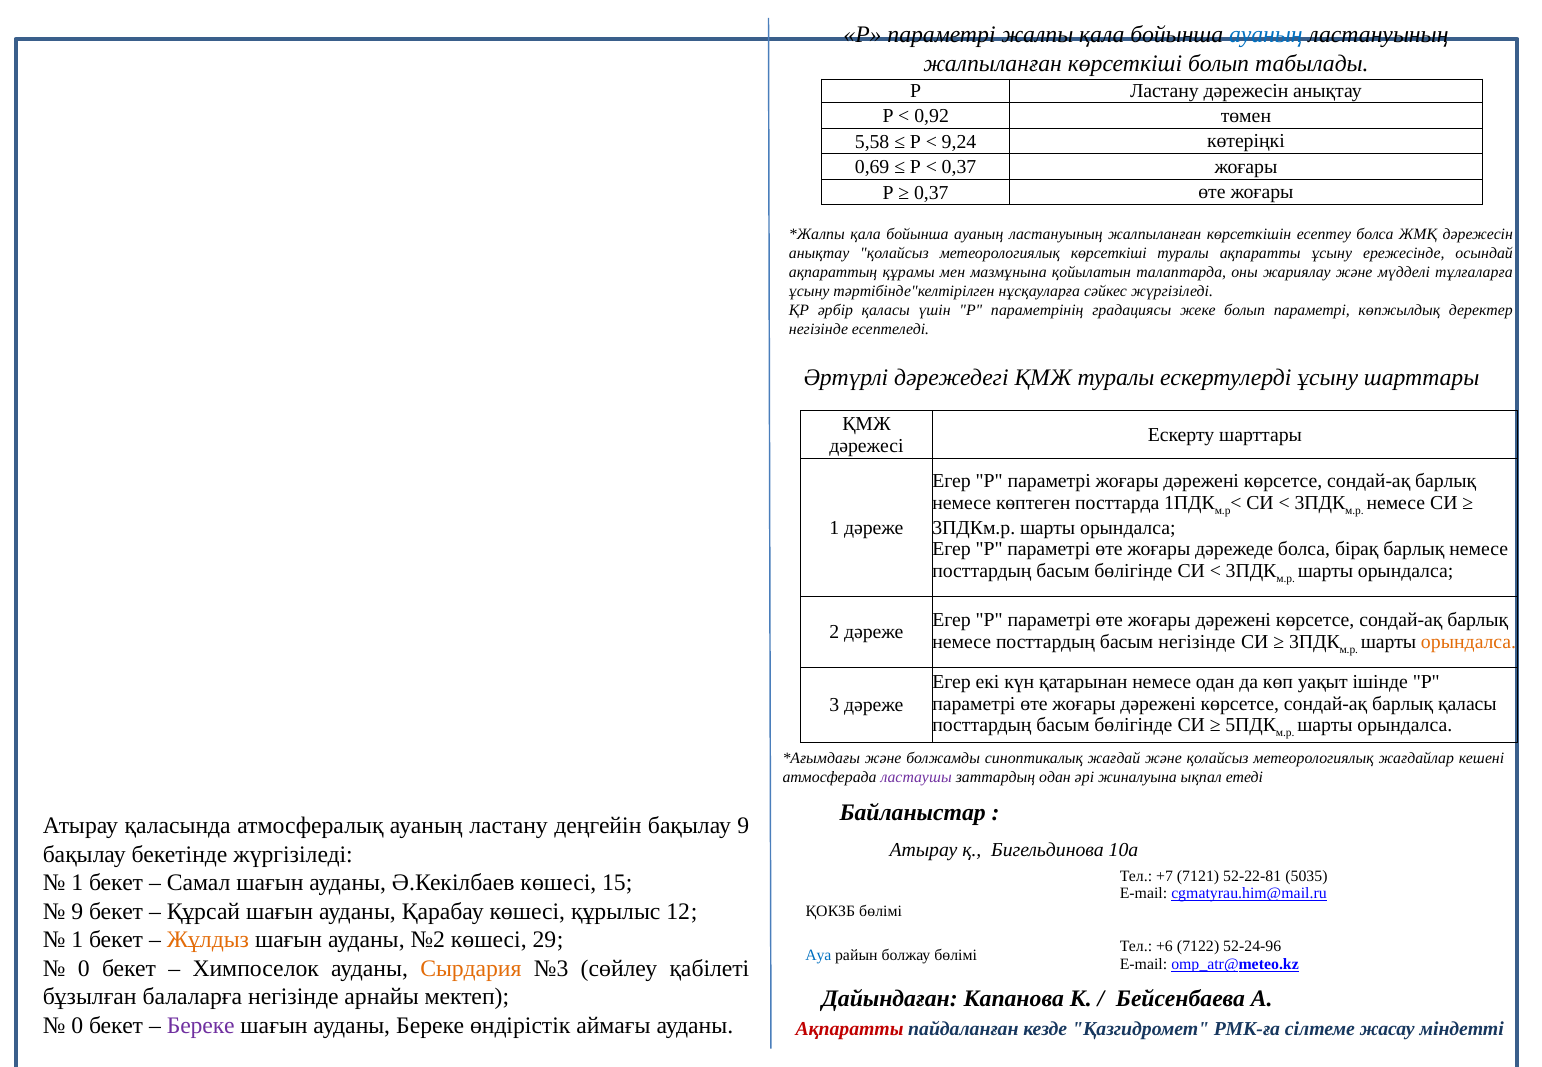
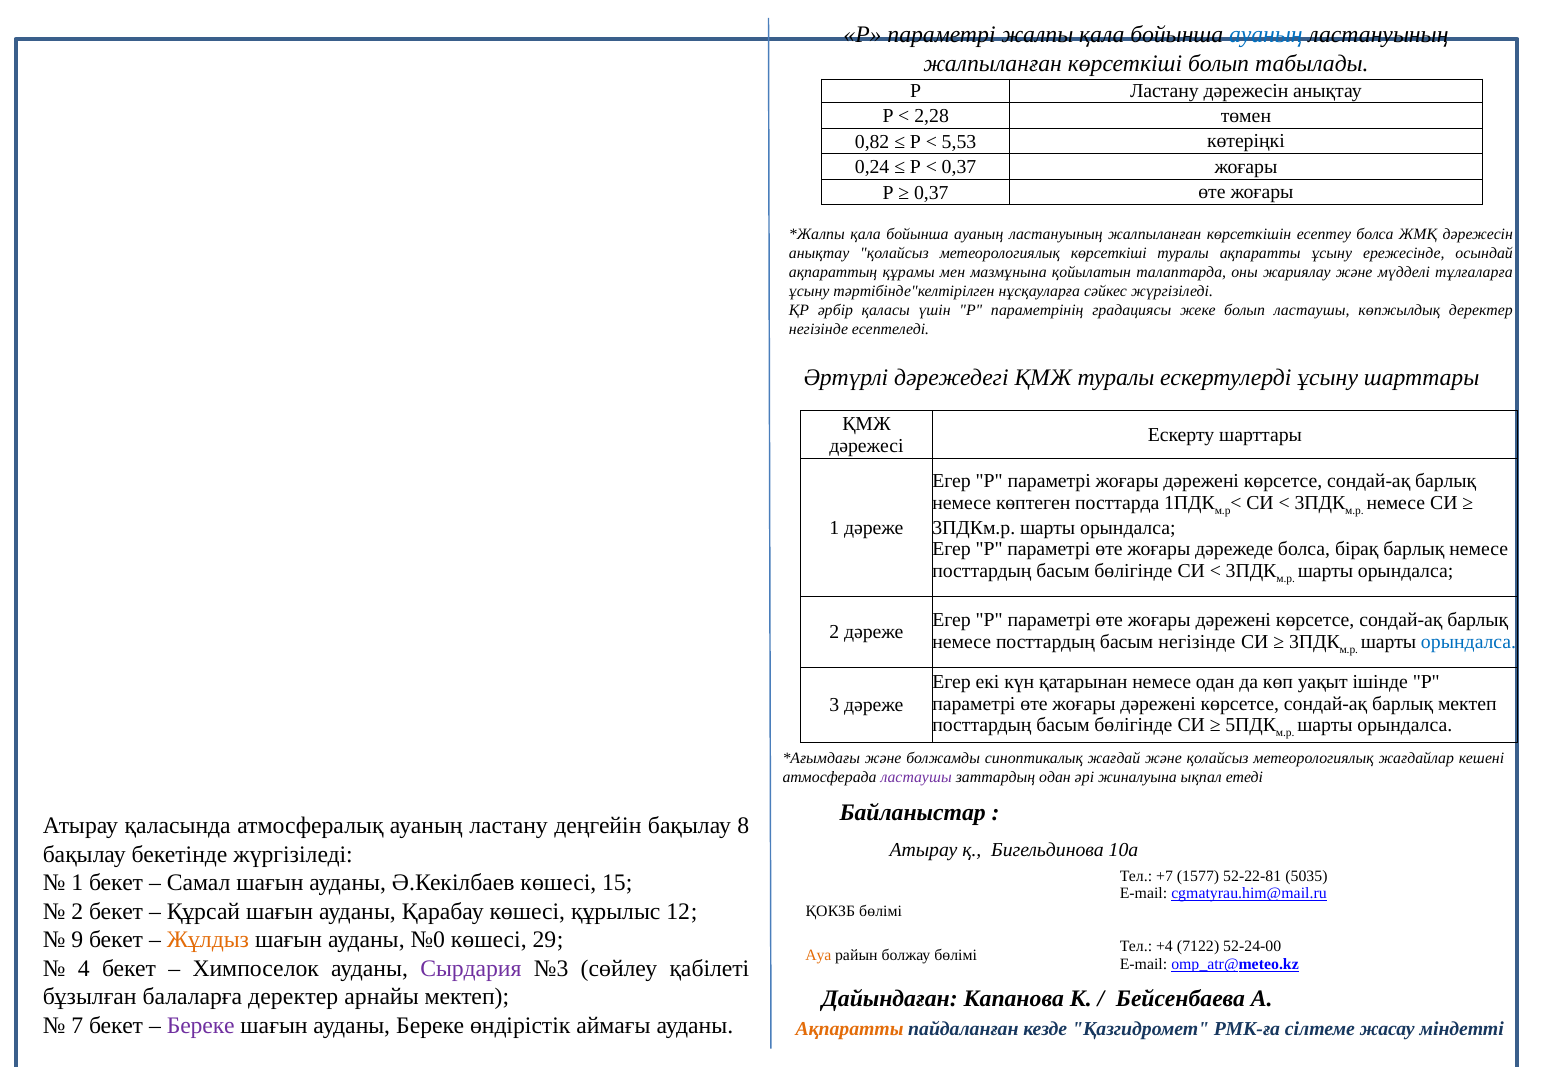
0,92: 0,92 -> 2,28 (932, 116)
5,58: 5,58 -> 0,82 (872, 142)
9,24: 9,24 -> 5,53 (959, 142)
0,69: 0,69 -> 0,24 (872, 167)
болып параметрі: параметрі -> ластаушы (1312, 311)
орындалса colour: orange -> blue (1468, 642)
барлық қаласы: қаласы -> мектеп (1467, 704)
бақылау 9: 9 -> 8 (743, 826)
7121: 7121 -> 1577 (1198, 876)
9: 9 -> 2 (77, 912)
1: 1 -> 9 (77, 940)
№2: №2 -> №0 (428, 940)
+6: +6 -> +4 (1164, 947)
52-24-96: 52-24-96 -> 52-24-00 (1252, 947)
Ауа colour: blue -> orange (818, 956)
0: 0 -> 4 (84, 969)
Сырдария colour: orange -> purple (471, 969)
балаларға негізінде: негізінде -> деректер (293, 997)
0: 0 -> 7 (77, 1026)
Ақпаратты colour: red -> orange (849, 1030)
